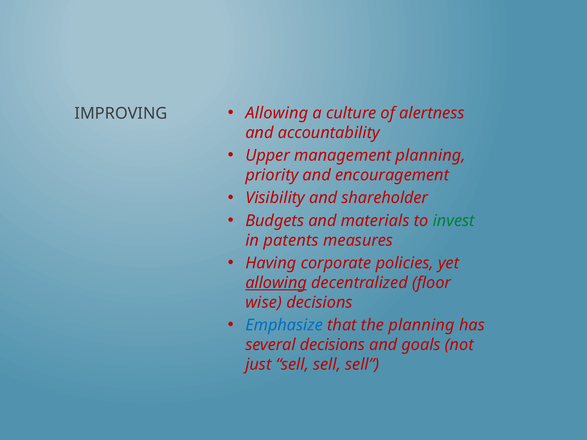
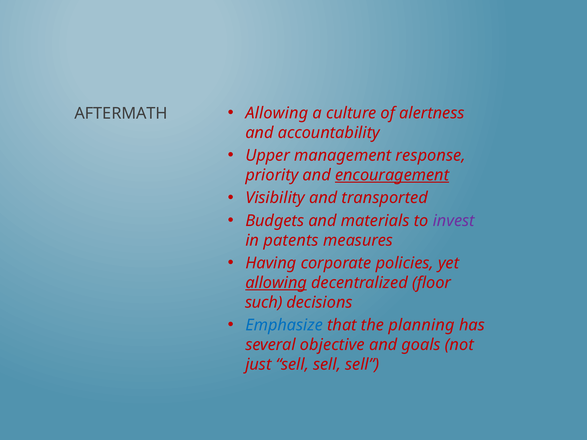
IMPROVING: IMPROVING -> AFTERMATH (121, 114)
management planning: planning -> response (431, 156)
encouragement underline: none -> present (392, 175)
shareholder: shareholder -> transported (385, 198)
invest colour: green -> purple (454, 221)
wise: wise -> such (264, 303)
several decisions: decisions -> objective (332, 345)
